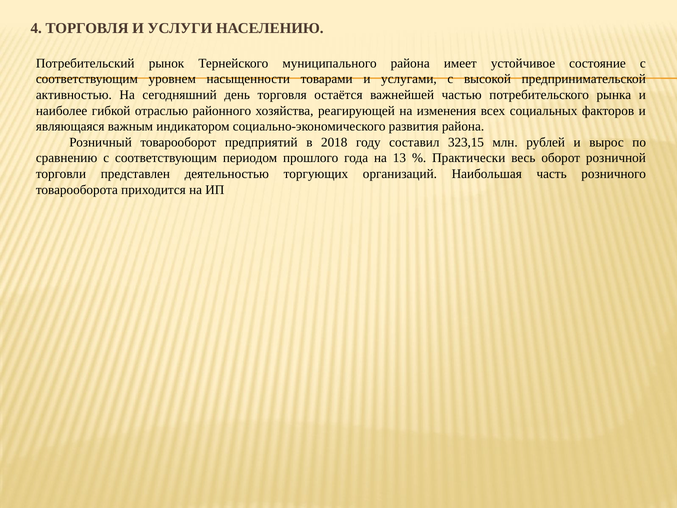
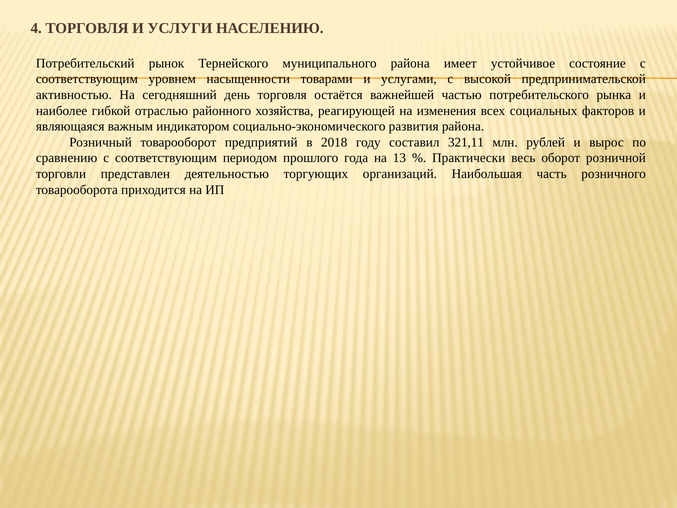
323,15: 323,15 -> 321,11 (466, 142)
